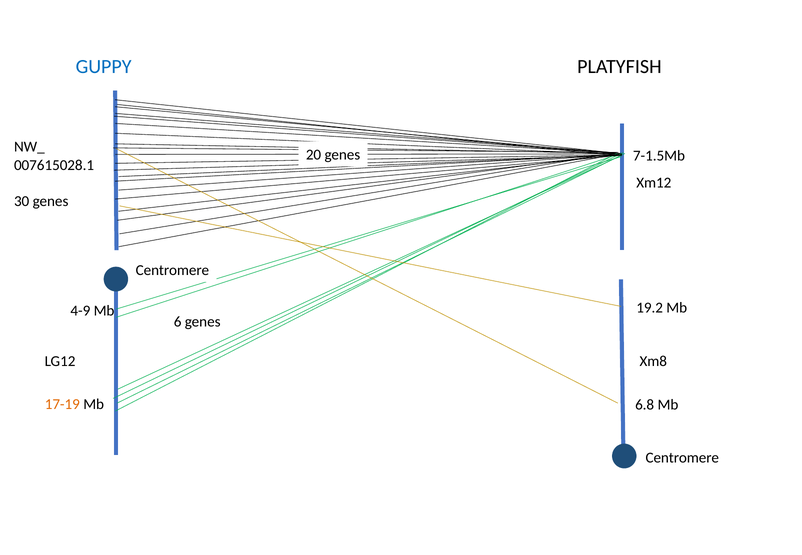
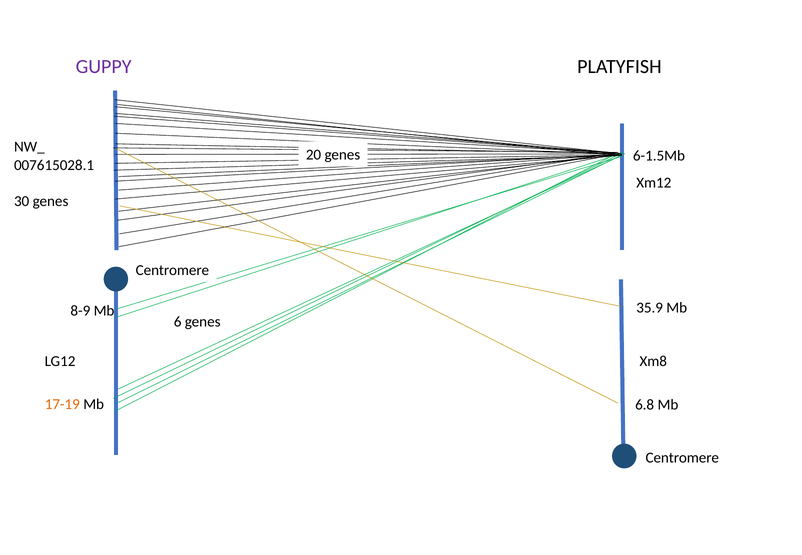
GUPPY colour: blue -> purple (104, 66)
7-1.5Mb: 7-1.5Mb -> 6-1.5Mb (659, 156)
19.2: 19.2 -> 35.9 (650, 308)
4-9: 4-9 -> 8-9 (80, 311)
